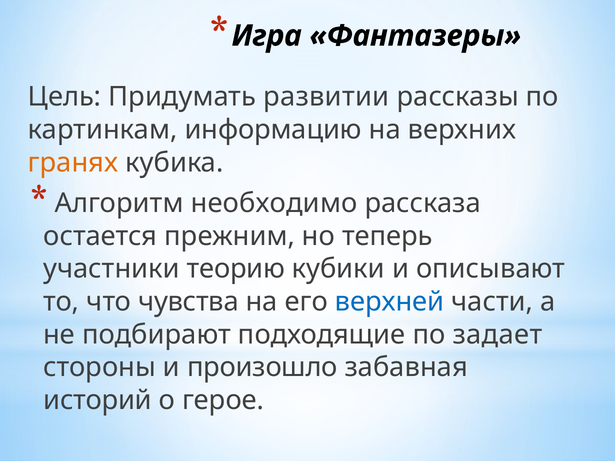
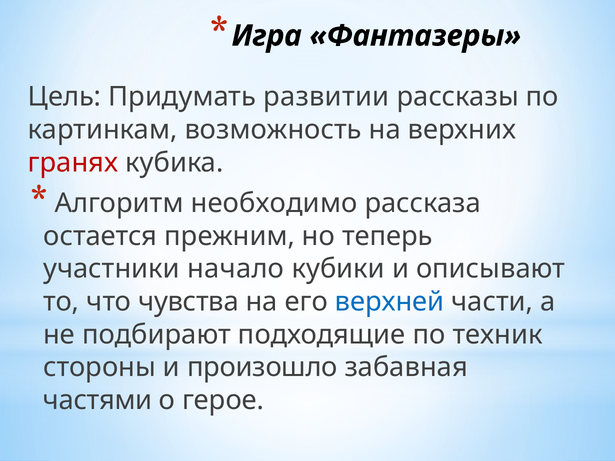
информацию: информацию -> возможность (273, 130)
гранях colour: orange -> red (73, 163)
теорию: теорию -> начало (236, 269)
задает: задает -> техник (498, 335)
историй: историй -> частями (98, 400)
